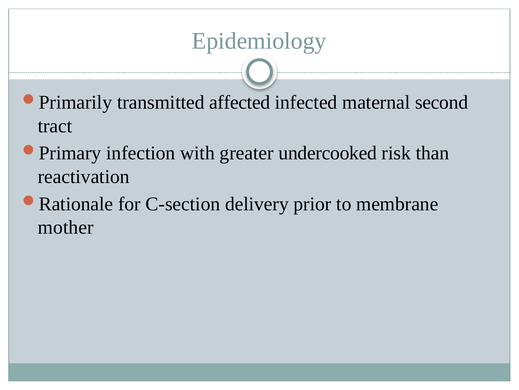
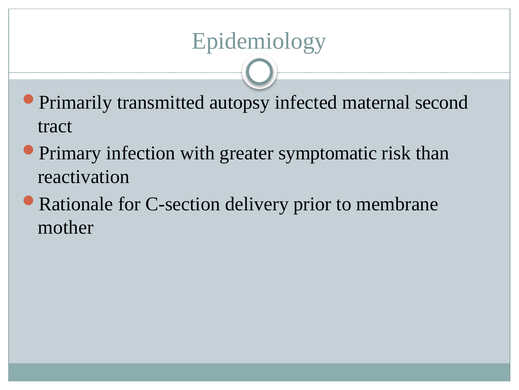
affected: affected -> autopsy (240, 102)
undercooked: undercooked -> symptomatic (328, 153)
